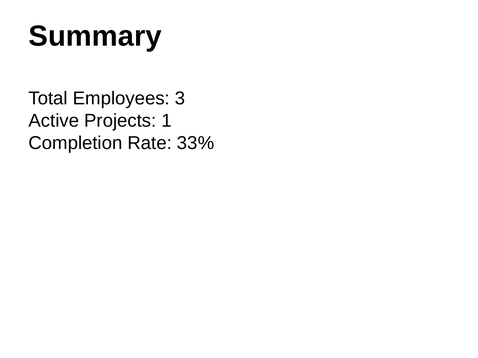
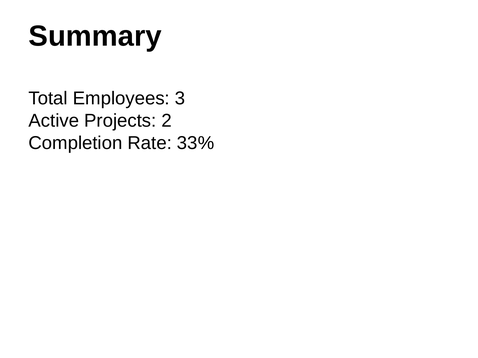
1: 1 -> 2 (167, 121)
